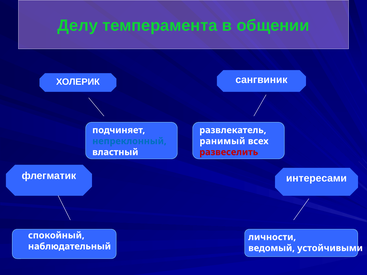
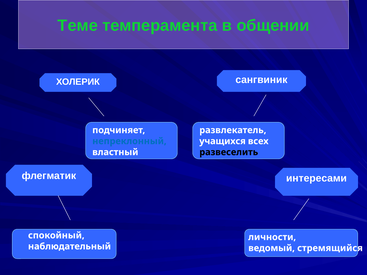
Делу: Делу -> Теме (78, 26)
ранимый: ранимый -> учащихся (222, 141)
развеселить colour: red -> black (229, 152)
устойчивыми: устойчивыми -> стремящийся (330, 248)
